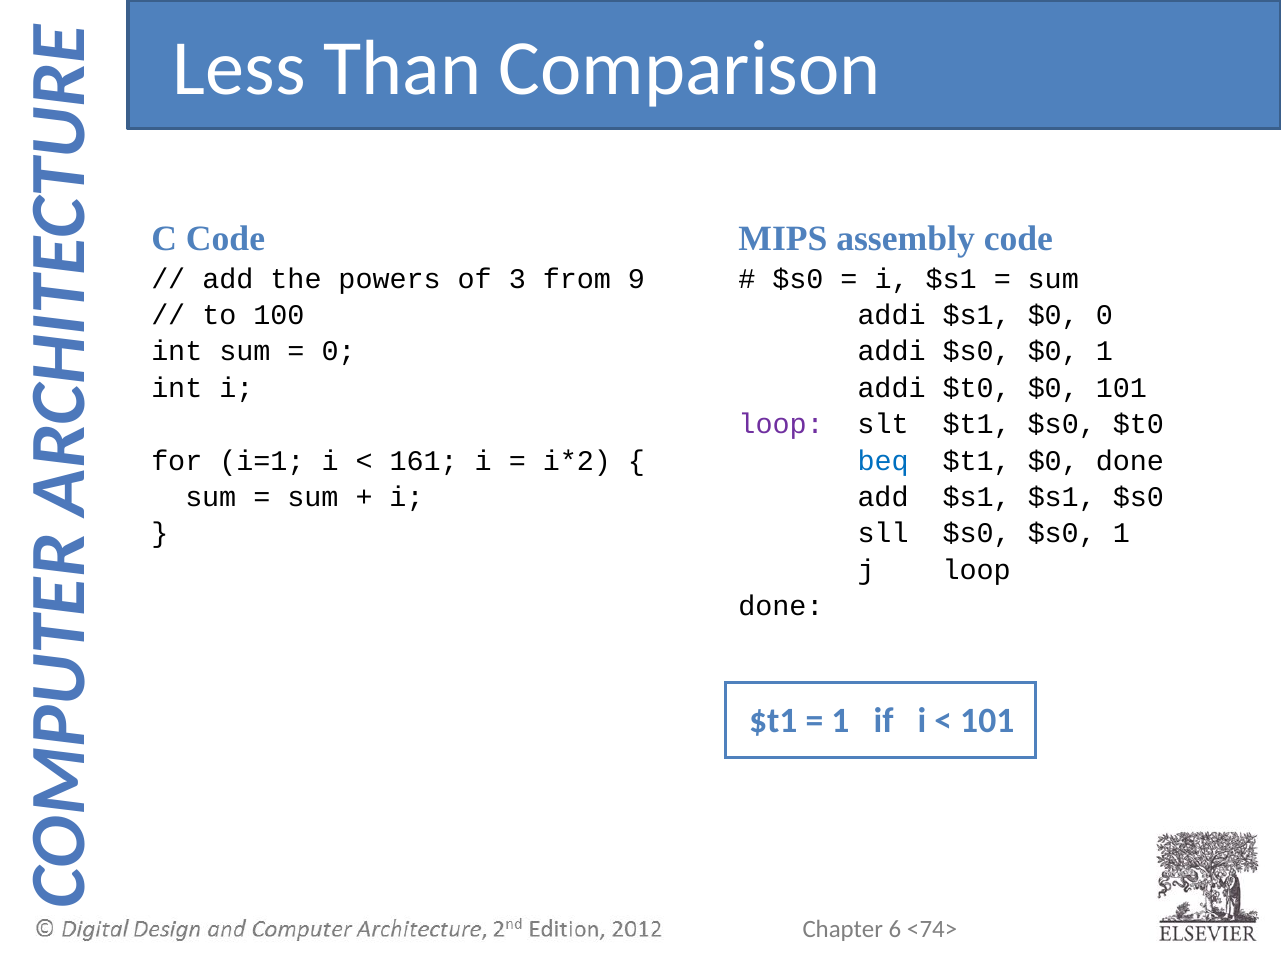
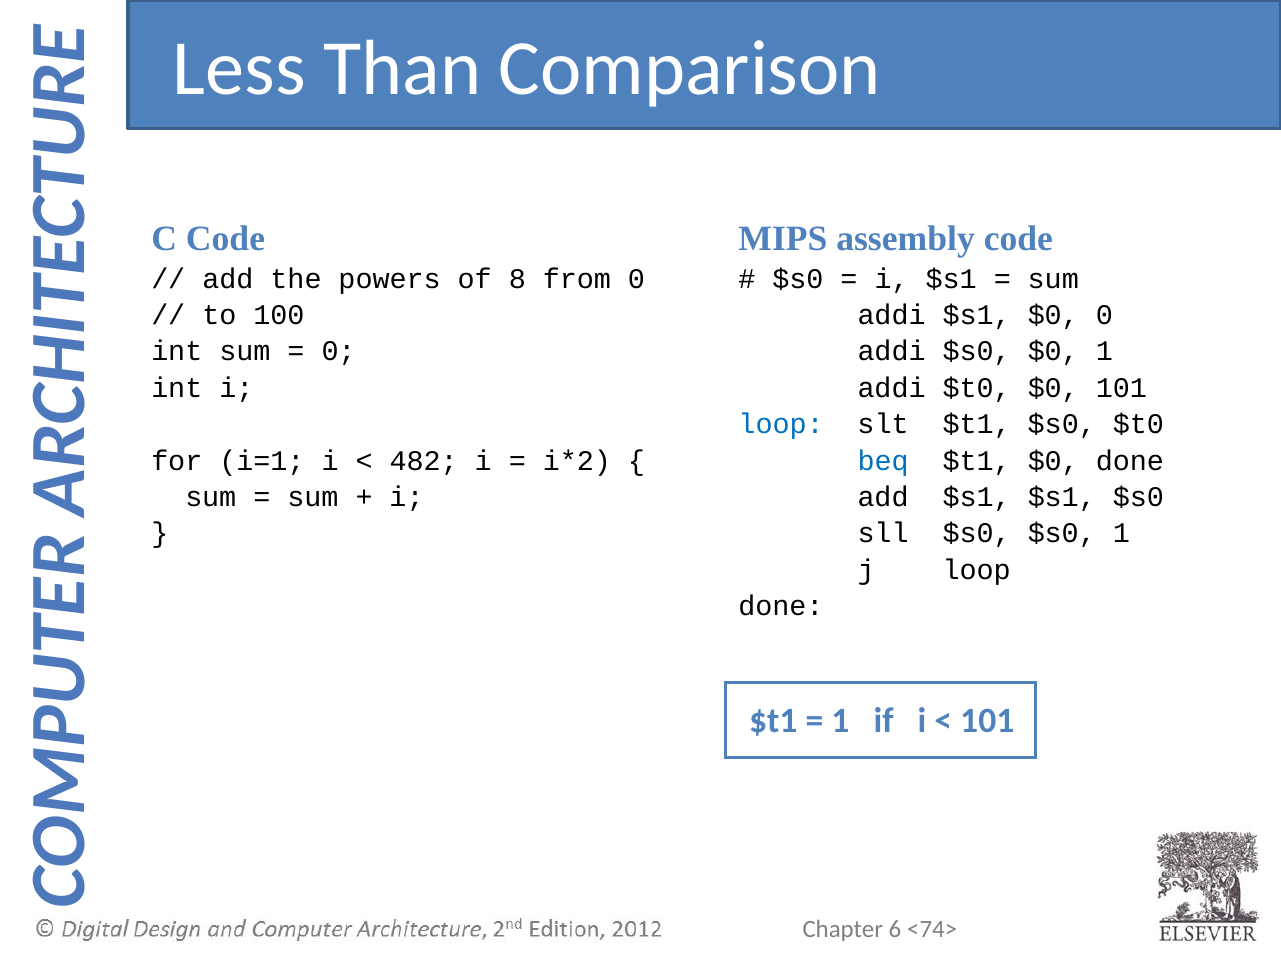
3: 3 -> 8 (517, 279)
from 9: 9 -> 0 (636, 279)
loop colour: purple -> blue (781, 425)
161: 161 -> 482 (424, 461)
